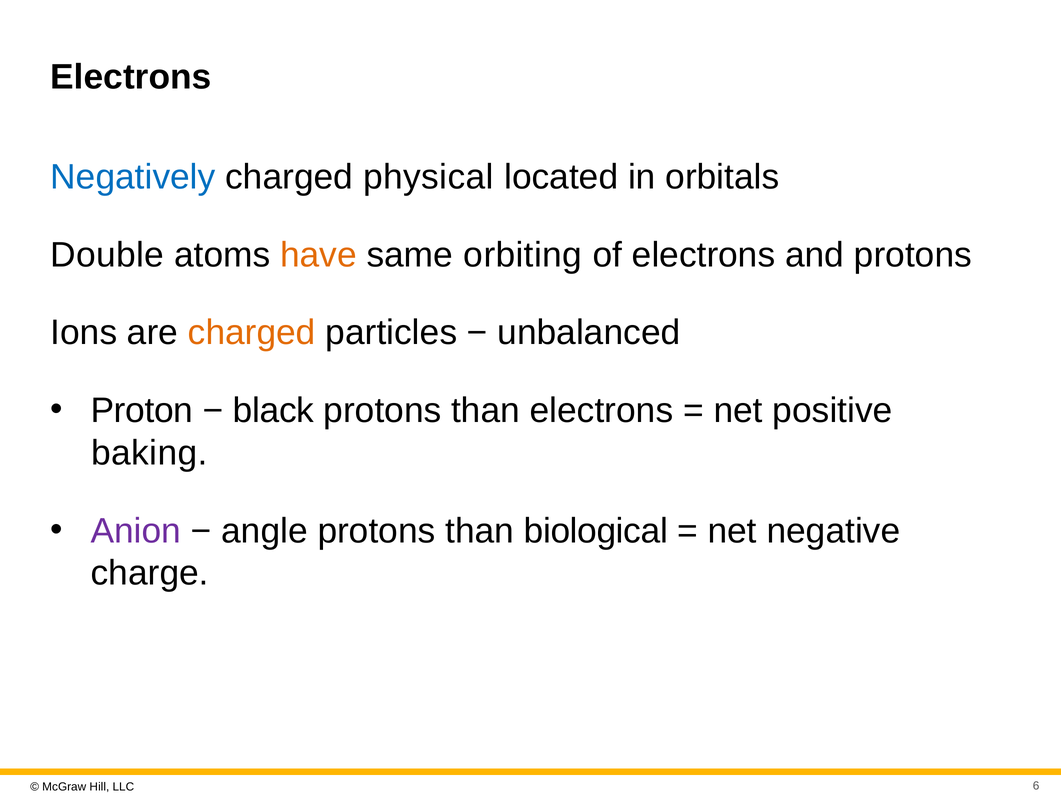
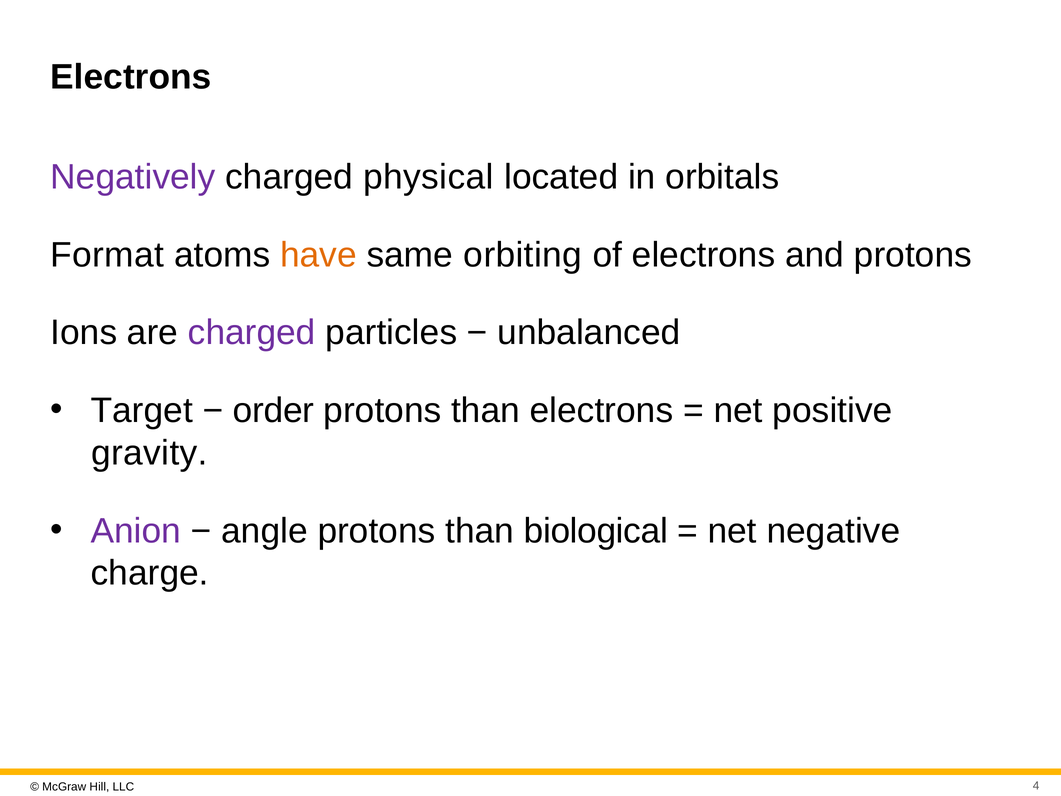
Negatively colour: blue -> purple (133, 177)
Double: Double -> Format (107, 255)
charged colour: orange -> purple (252, 333)
Proton: Proton -> Target (142, 410)
black: black -> order (274, 410)
baking: baking -> gravity (149, 453)
6: 6 -> 4 (1036, 786)
